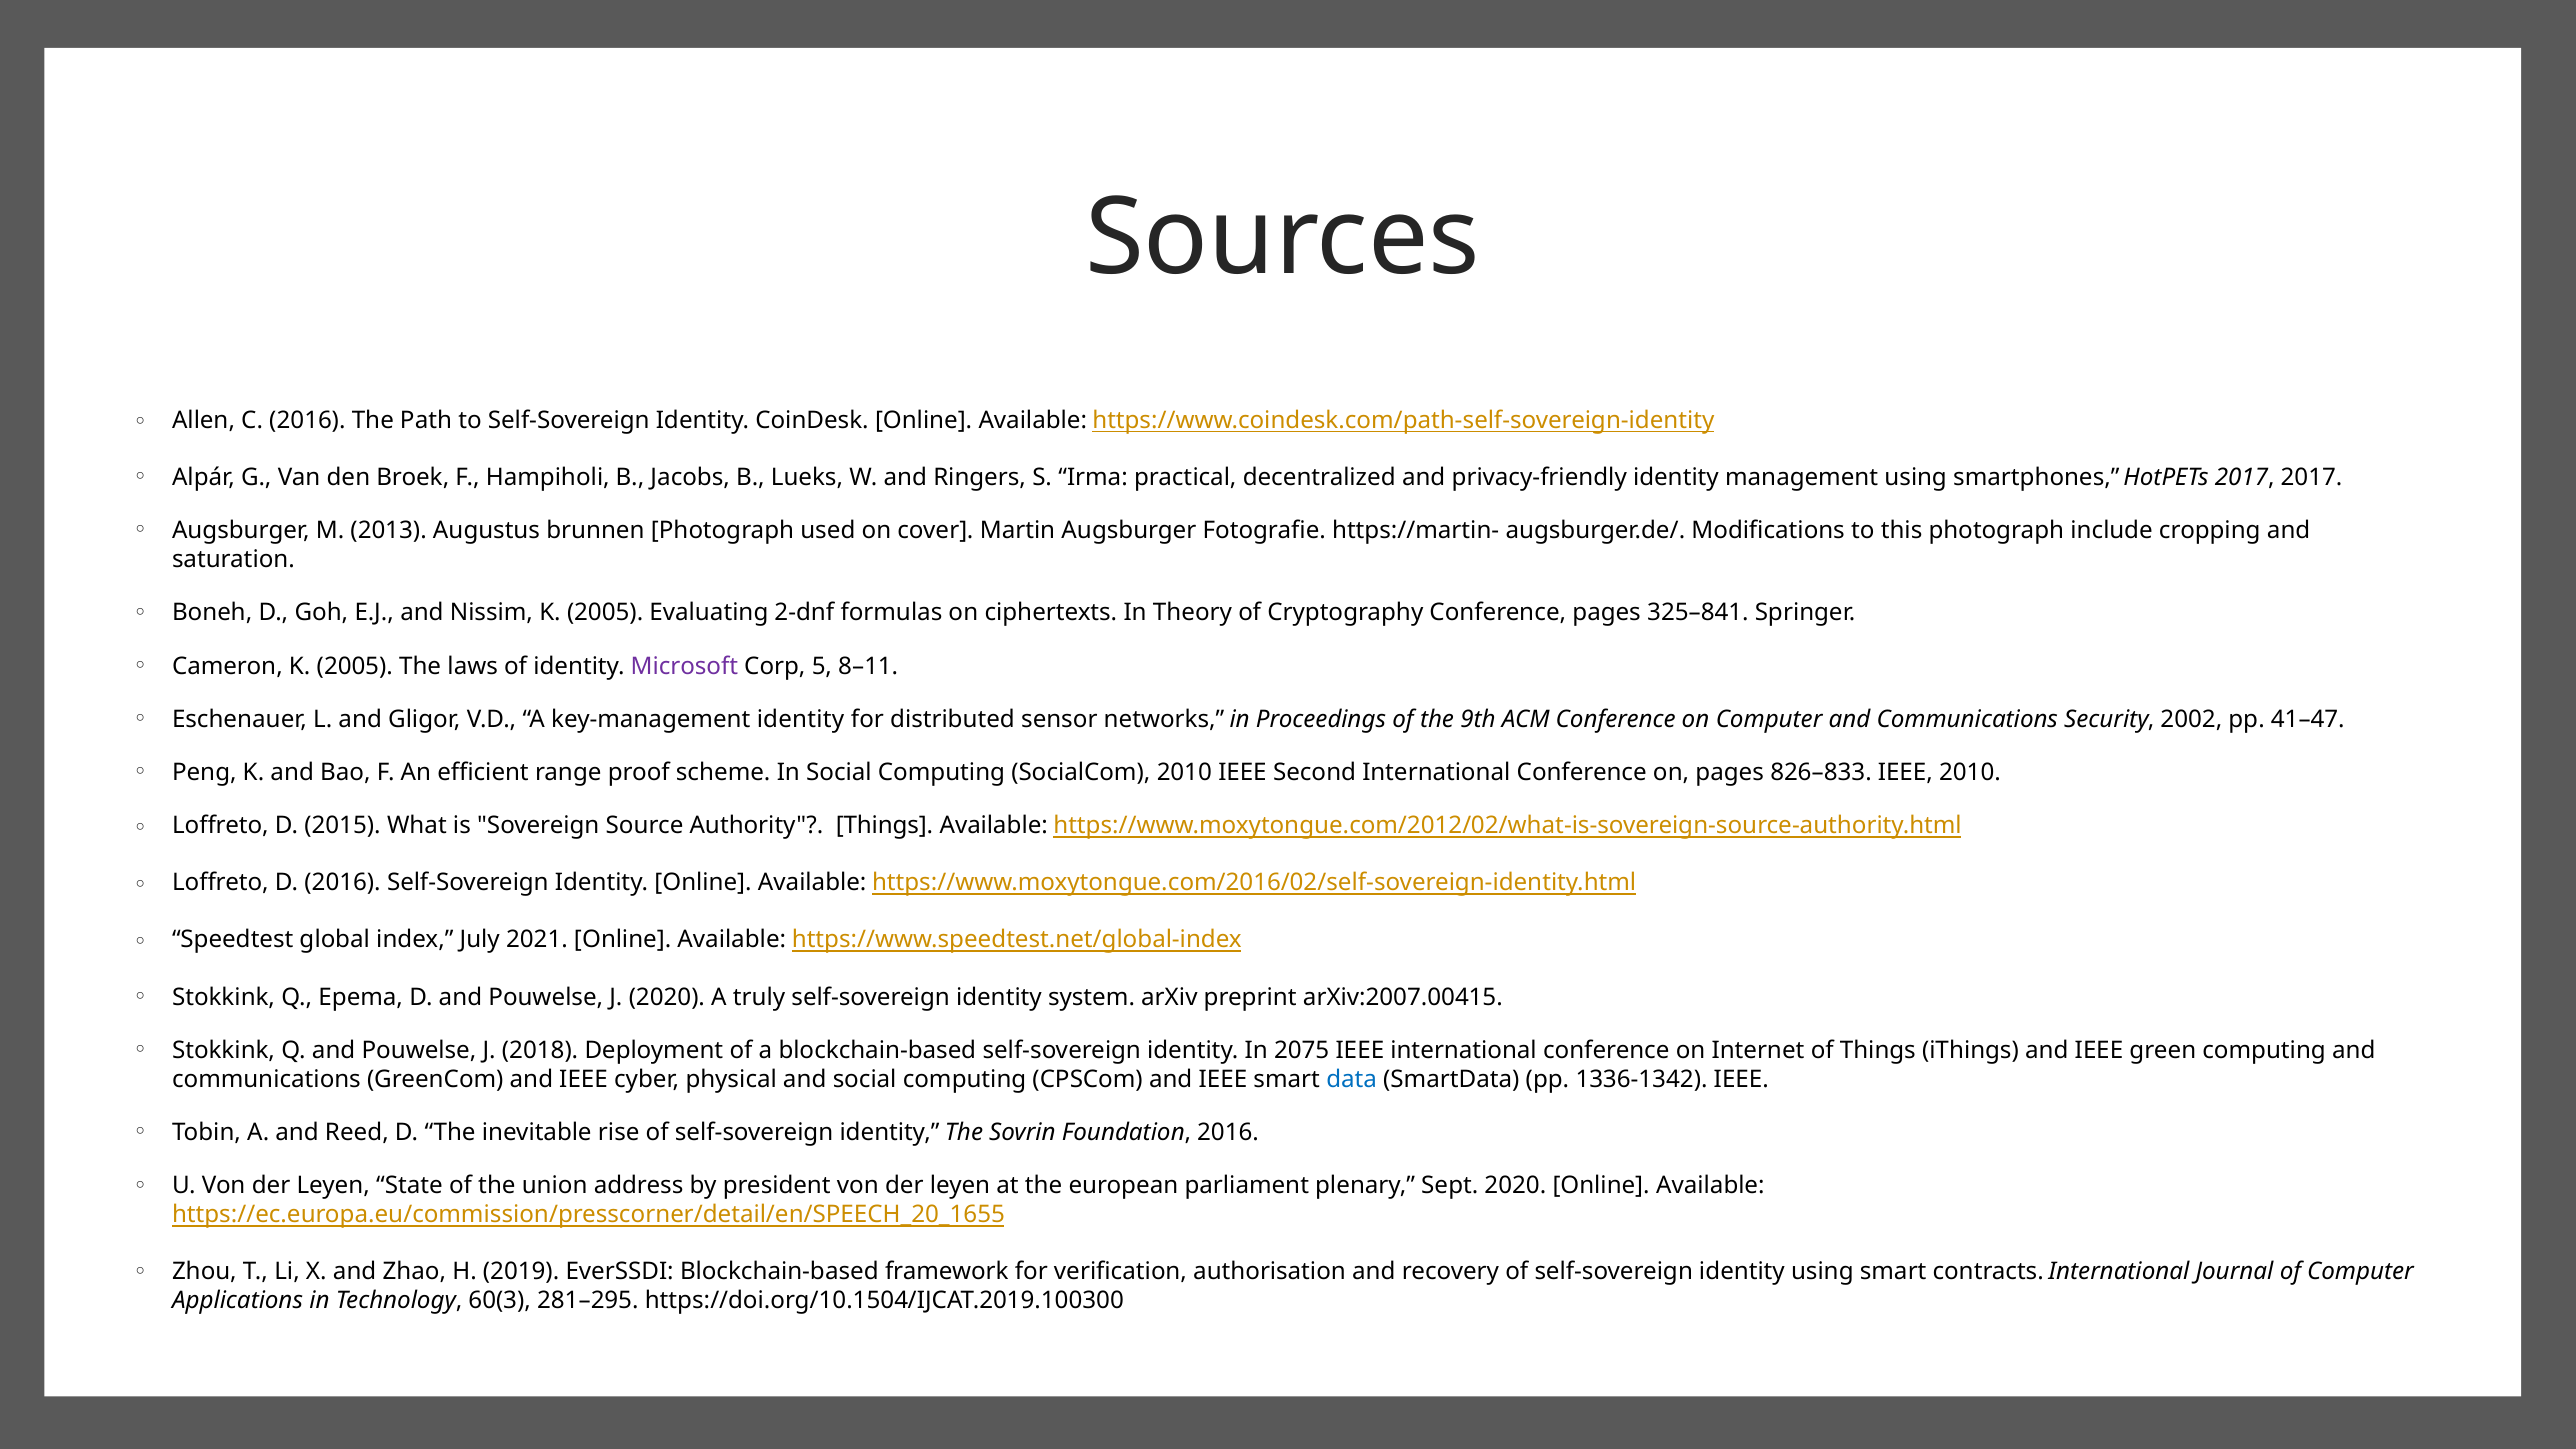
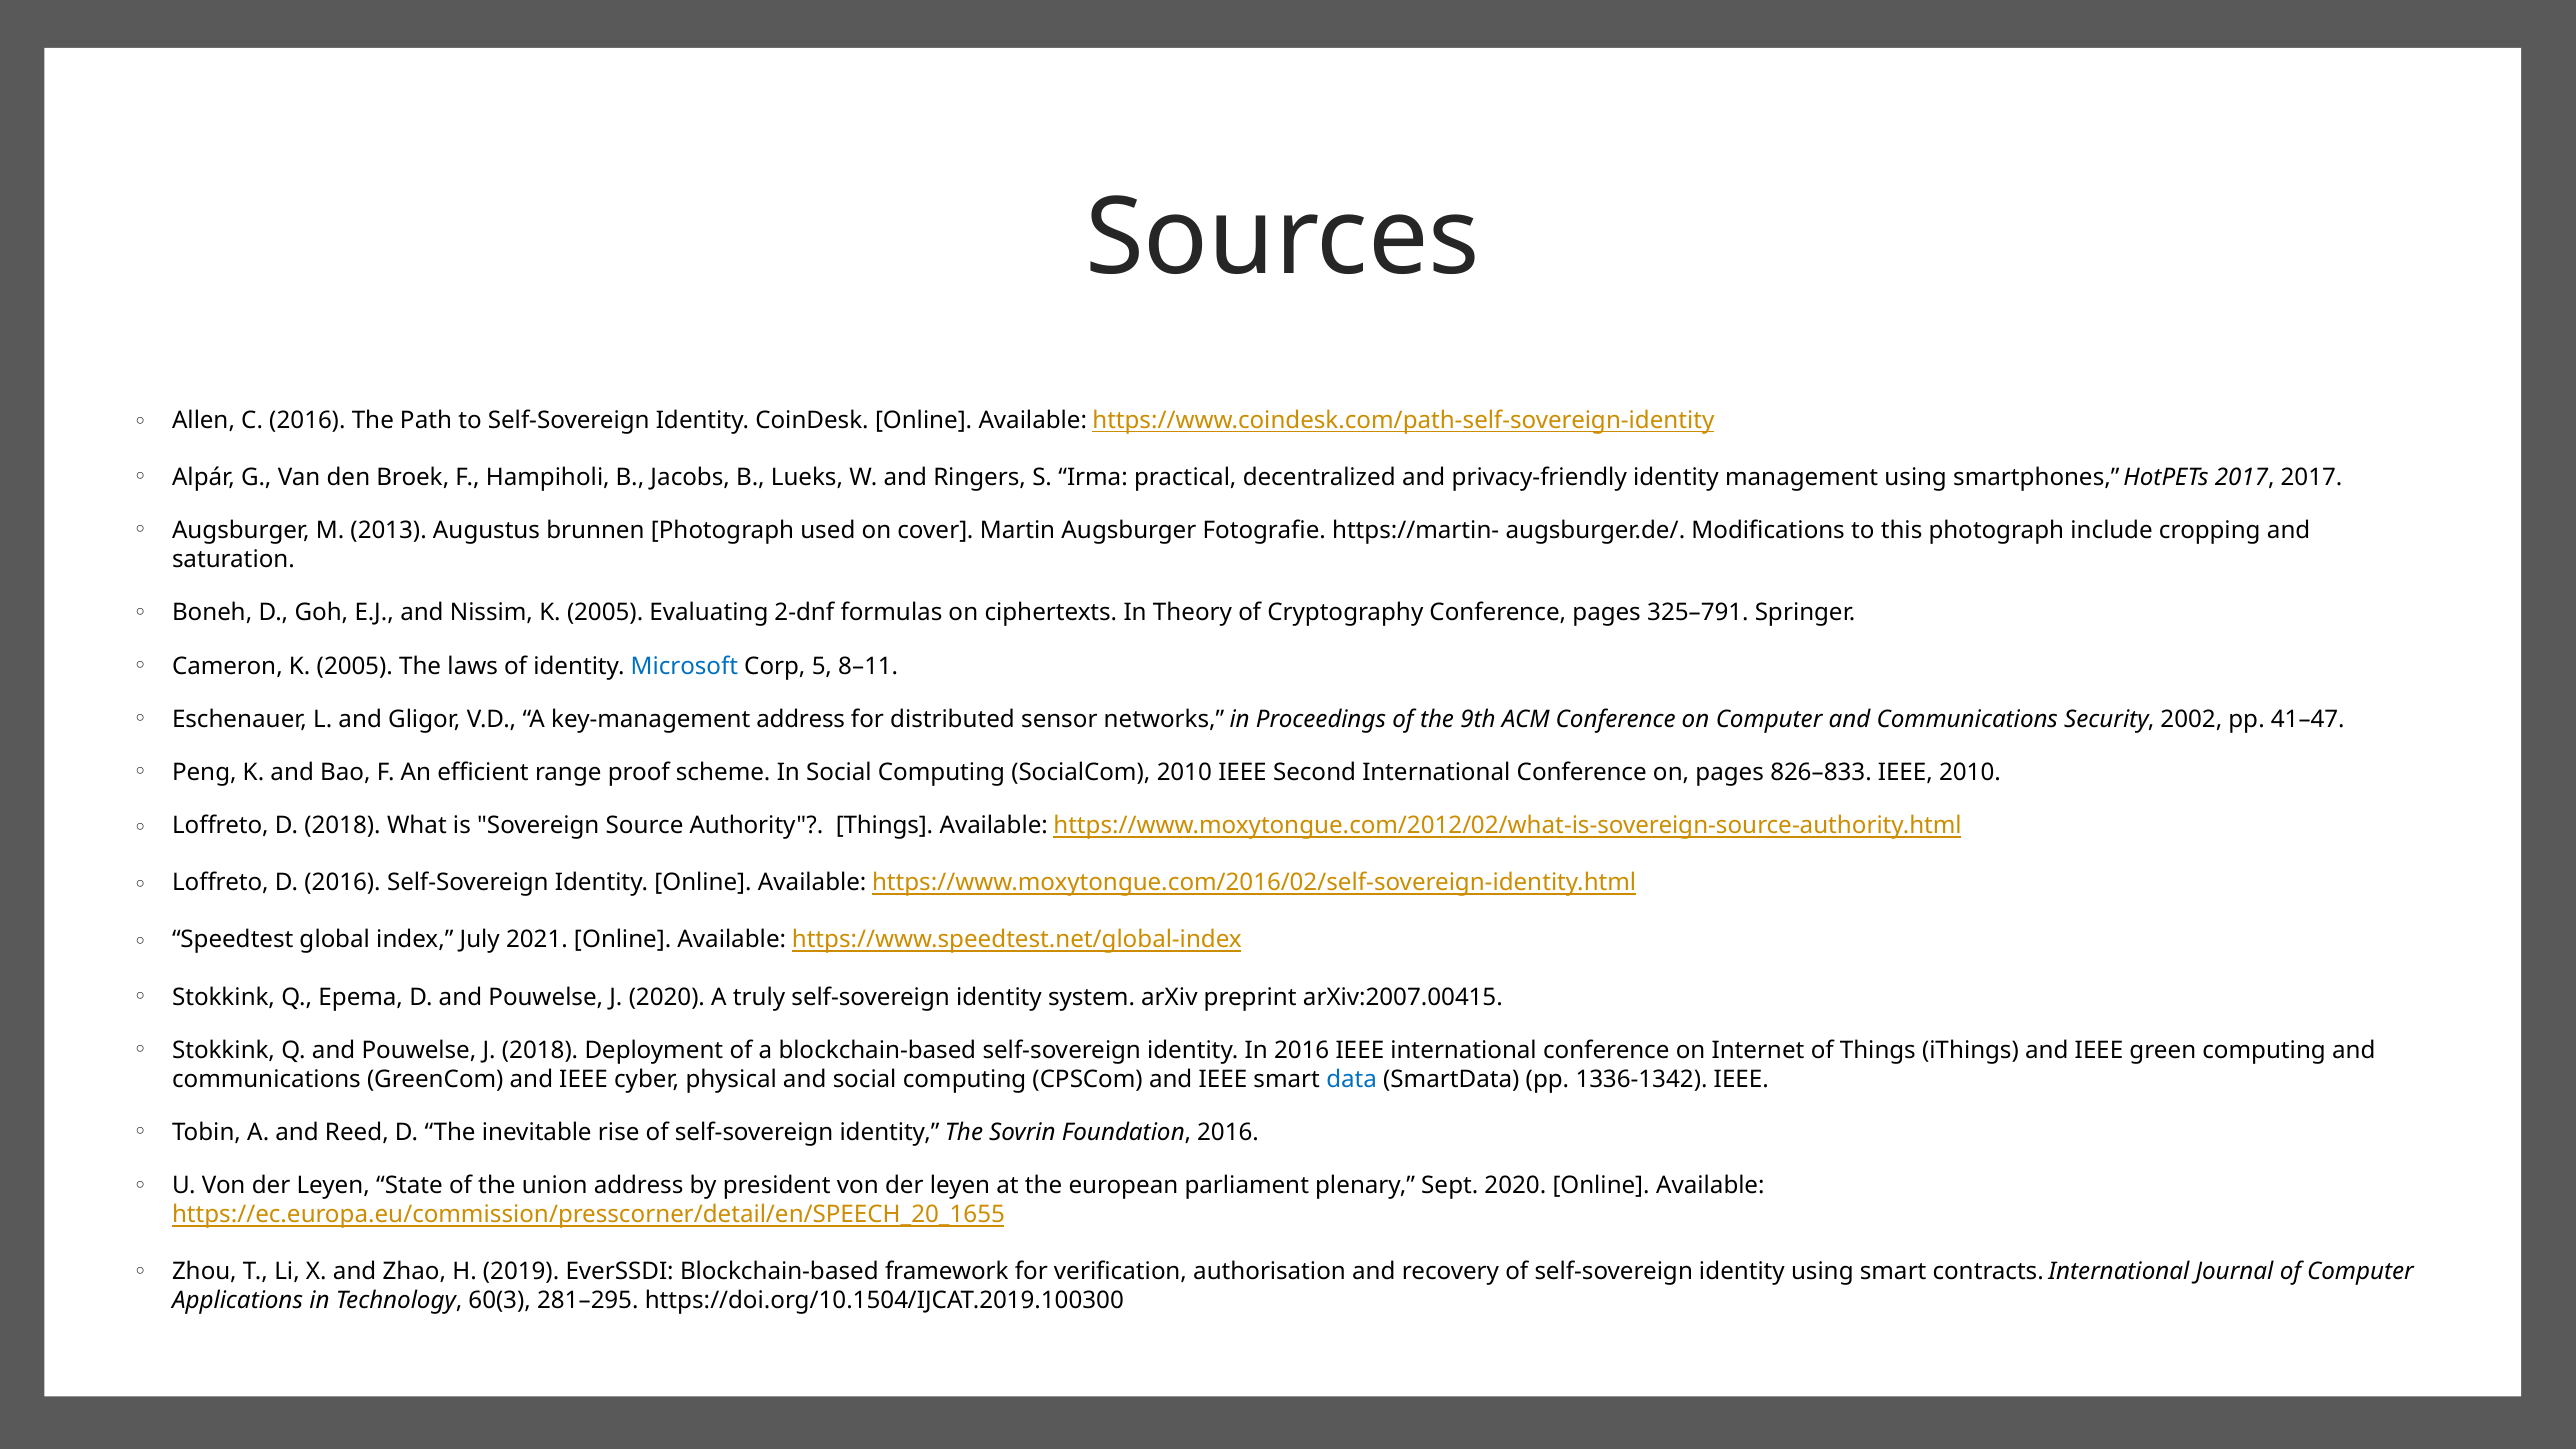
325–841: 325–841 -> 325–791 (1698, 613)
Microsoft colour: purple -> blue (684, 666)
key-management identity: identity -> address (801, 719)
D 2015: 2015 -> 2018 (342, 826)
In 2075: 2075 -> 2016 (1302, 1050)
